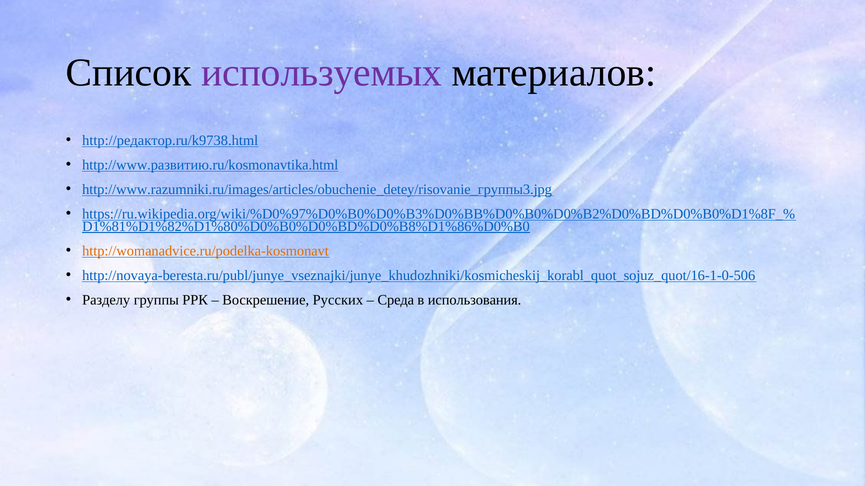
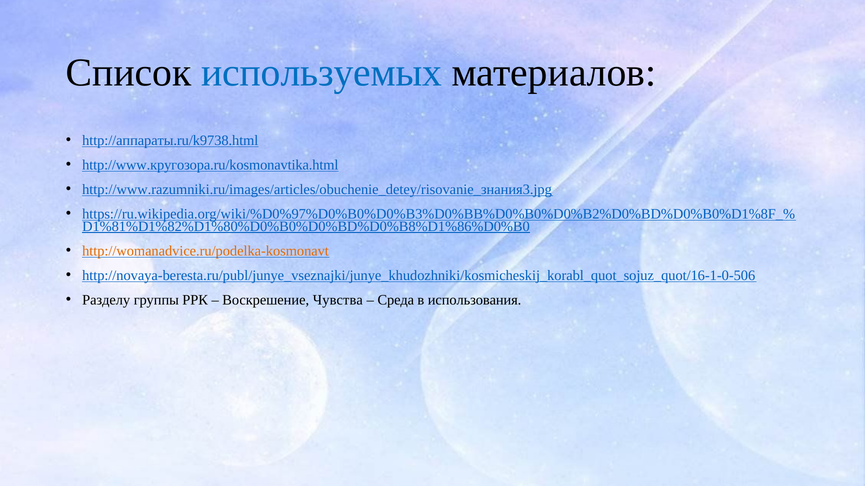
используемых colour: purple -> blue (322, 73)
http://редактор.ru/k9738.html: http://редактор.ru/k9738.html -> http://аппараты.ru/k9738.html (170, 140)
http://www.развитию.ru/kosmonavtika.html: http://www.развитию.ru/kosmonavtika.html -> http://www.кругозора.ru/kosmonavtika.html (210, 165)
http://www.razumniki.ru/images/articles/obuchenie_detey/risovanie_группы3.jpg: http://www.razumniki.ru/images/articles/obuchenie_detey/risovanie_группы3.jpg -> http://www.razumniki.ru/images/articles/obuchenie_detey/risovanie_знания3.jpg (317, 190)
Русских: Русских -> Чувства (338, 300)
